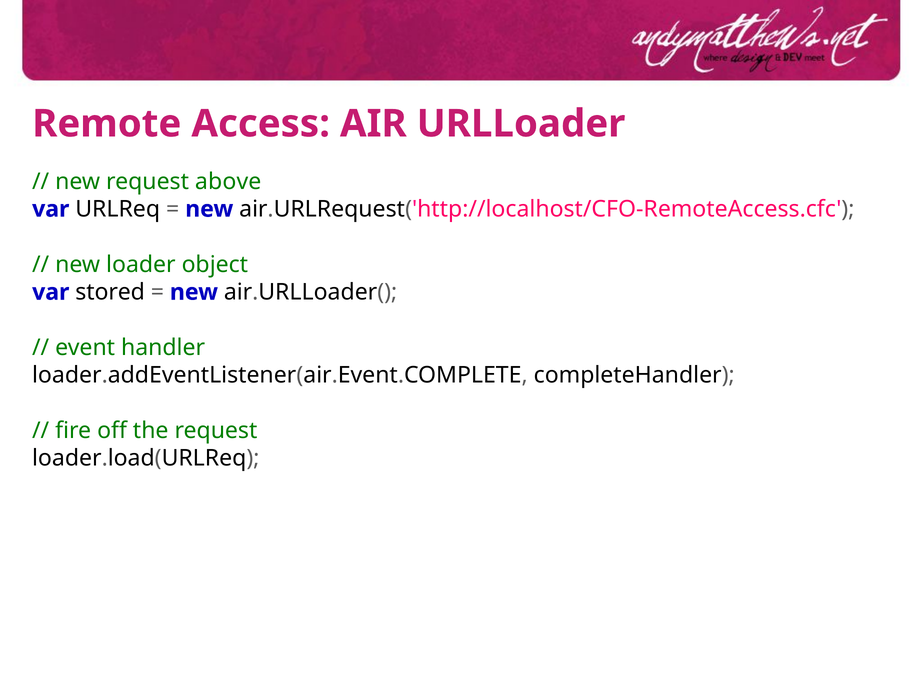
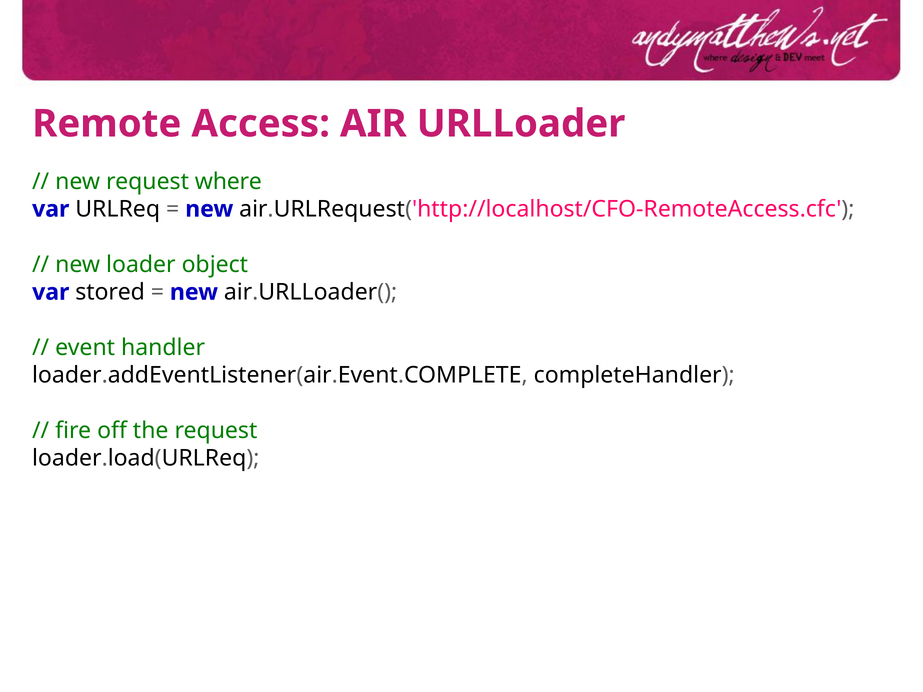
above: above -> where (228, 181)
